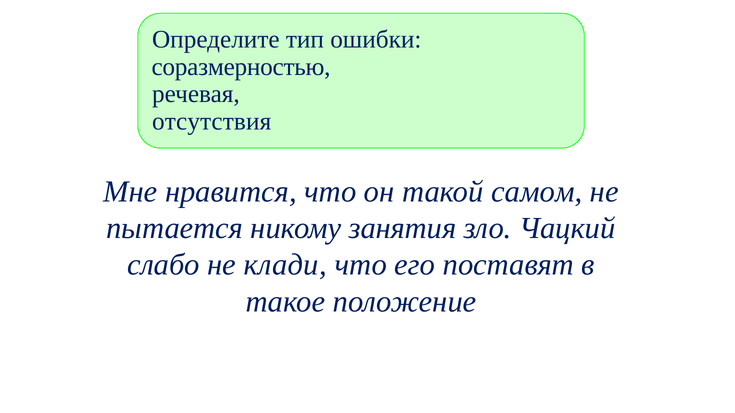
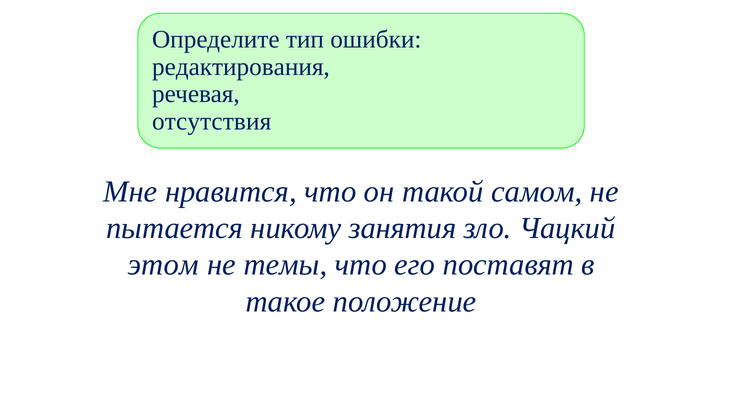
соразмерностью: соразмерностью -> редактирования (241, 67)
слабо: слабо -> этом (163, 265)
клади: клади -> темы (285, 265)
